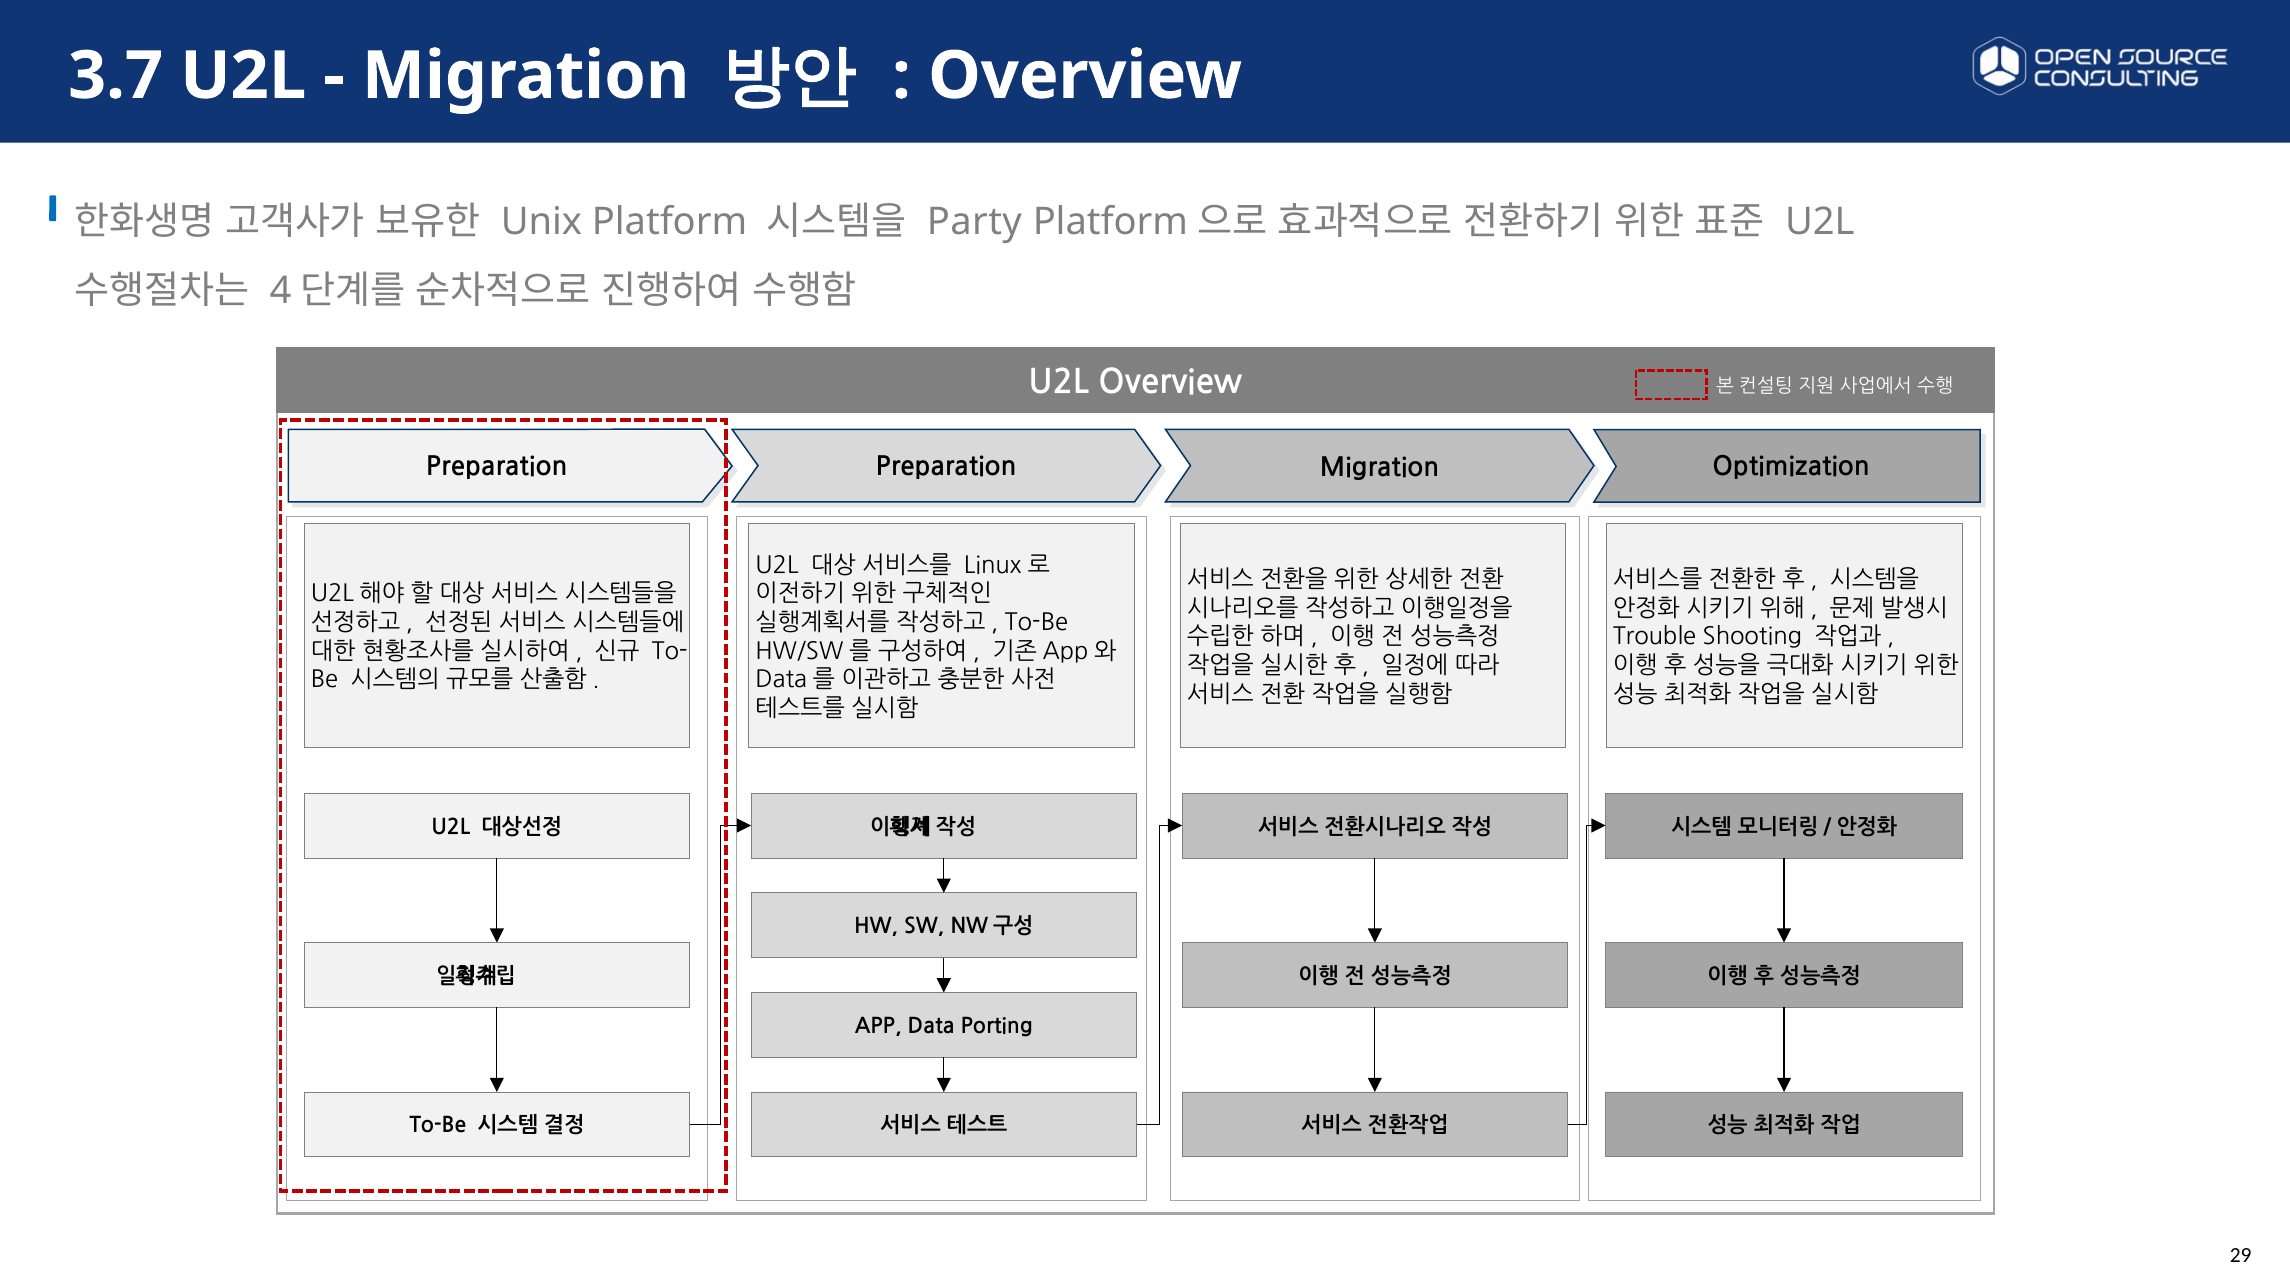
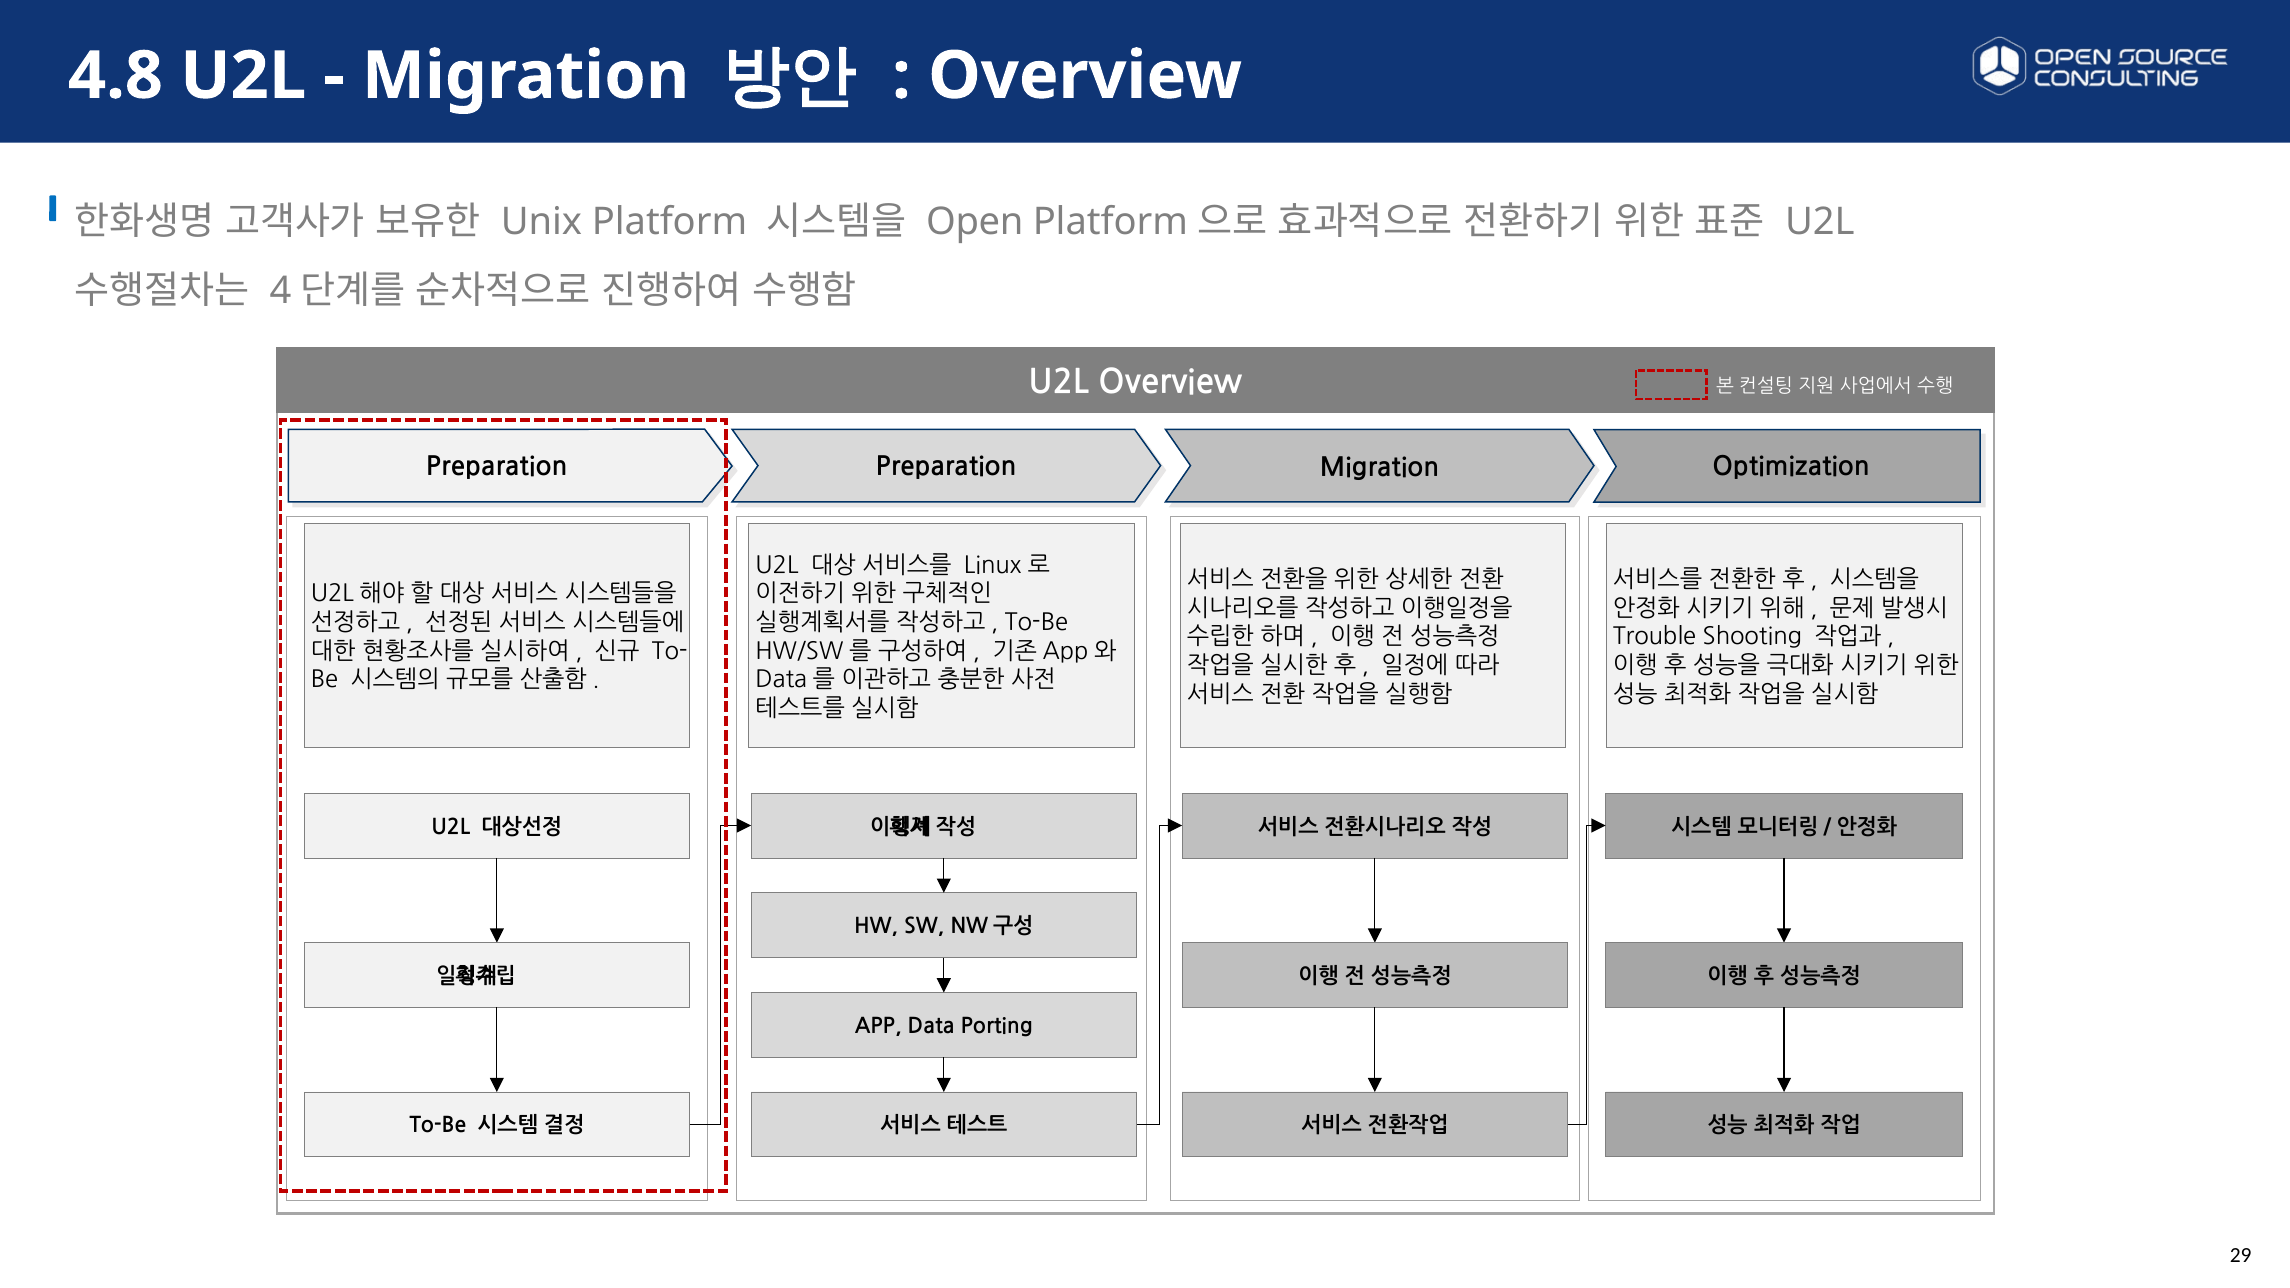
3.7: 3.7 -> 4.8 (116, 76)
Party: Party -> Open (975, 222)
